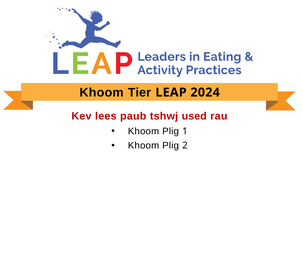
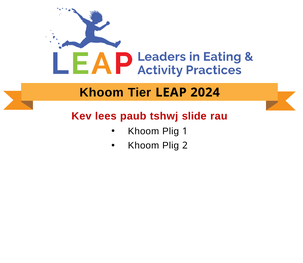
used: used -> slide (194, 116)
